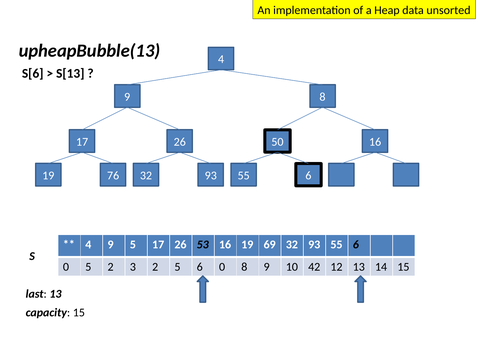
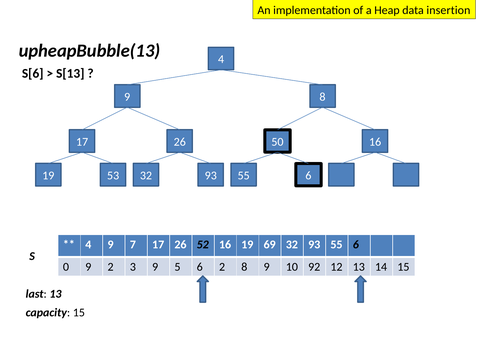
unsorted: unsorted -> insertion (448, 10)
76: 76 -> 53 (113, 176)
9 5: 5 -> 7 (133, 245)
53: 53 -> 52 (203, 245)
0 5: 5 -> 9 (88, 267)
3 2: 2 -> 9 (155, 267)
5 6 0: 0 -> 2 (222, 267)
42: 42 -> 92 (314, 267)
